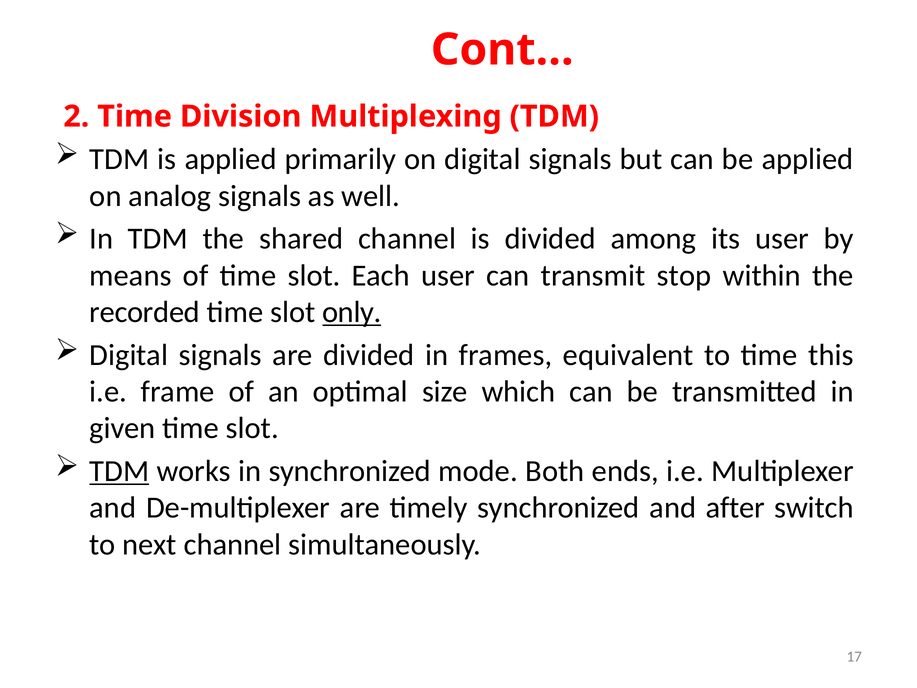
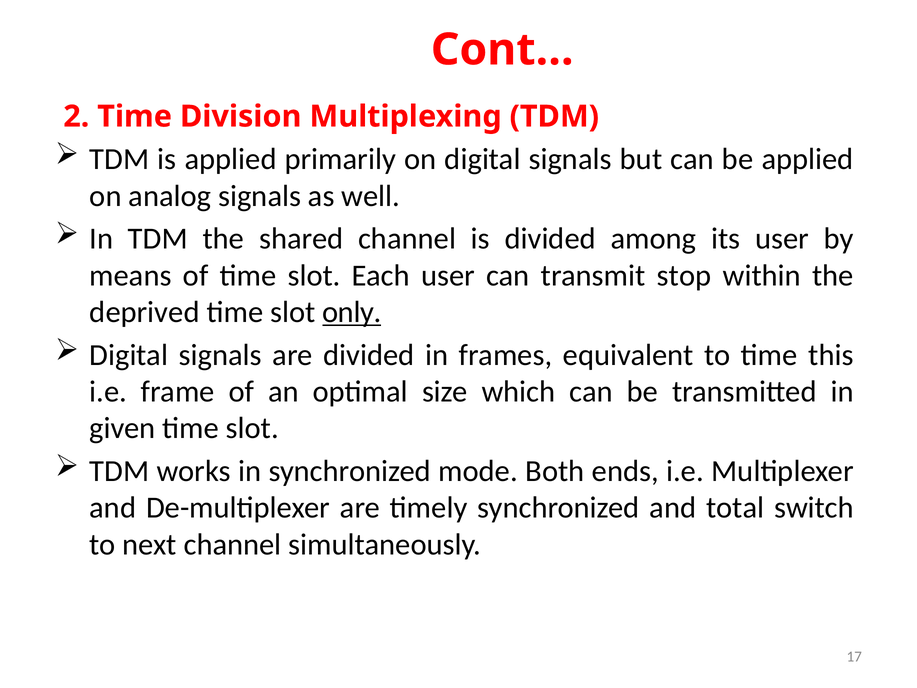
recorded: recorded -> deprived (145, 312)
TDM underline: present -> none (119, 471)
after: after -> total (735, 508)
